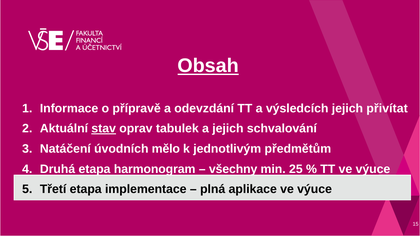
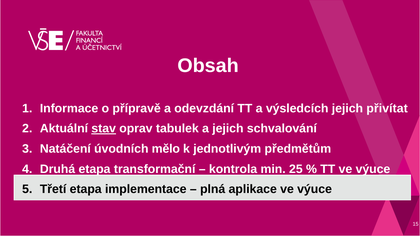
Obsah underline: present -> none (208, 66)
harmonogram: harmonogram -> transformační (155, 169)
všechny: všechny -> kontrola (233, 169)
